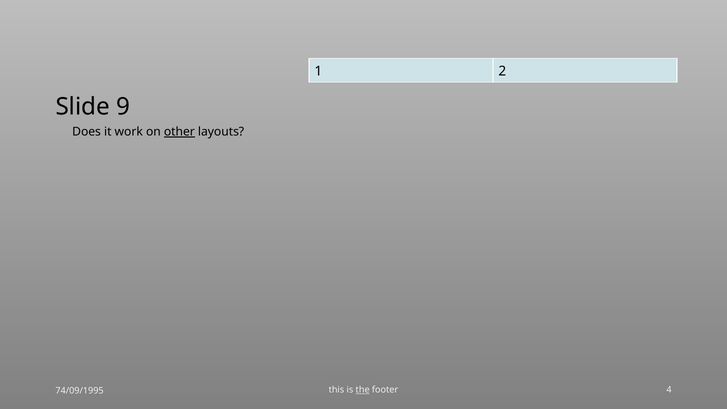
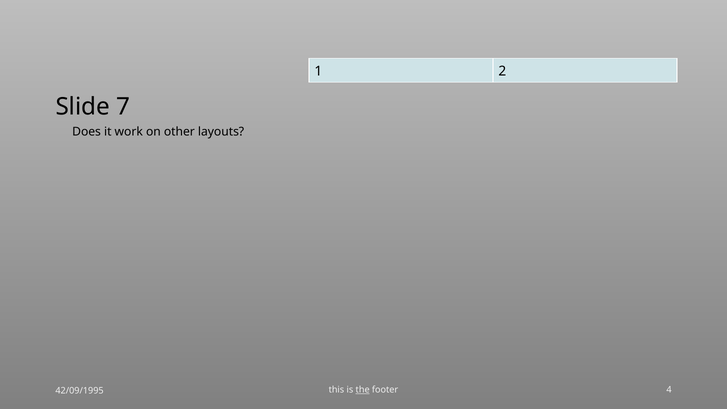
9: 9 -> 7 (123, 107)
other underline: present -> none (179, 132)
74/09/1995: 74/09/1995 -> 42/09/1995 (80, 391)
